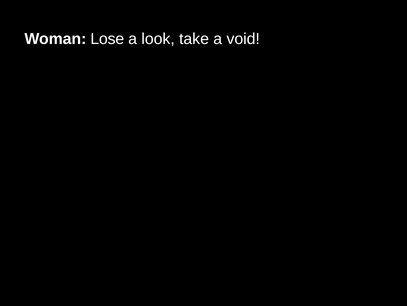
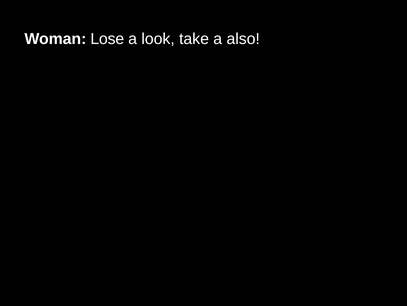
void: void -> also (243, 39)
